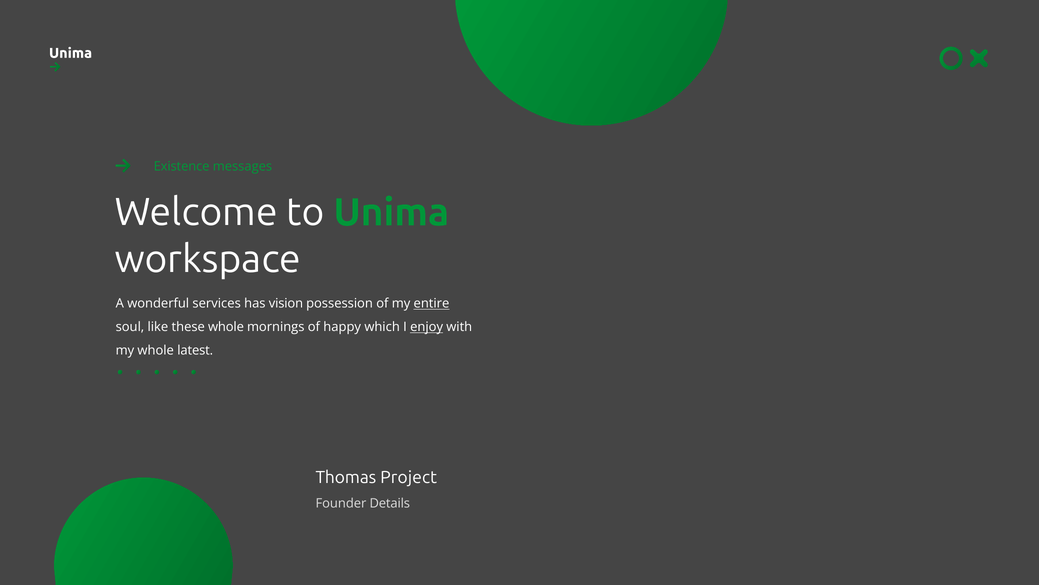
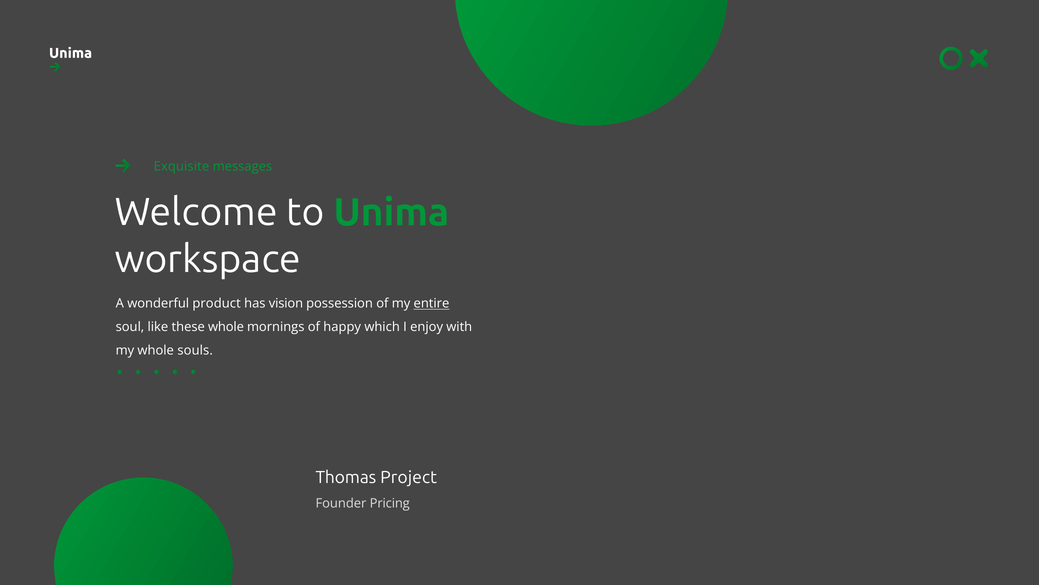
Existence: Existence -> Exquisite (181, 166)
services: services -> product (217, 303)
enjoy underline: present -> none (427, 327)
latest: latest -> souls (195, 350)
Details: Details -> Pricing (390, 503)
